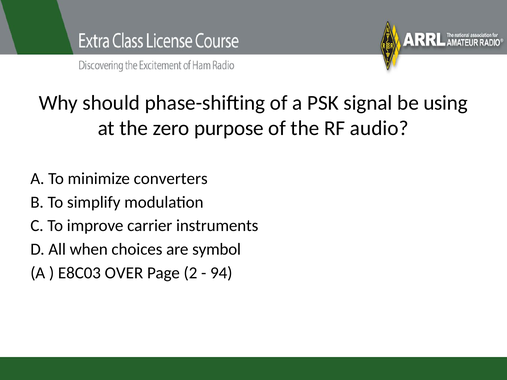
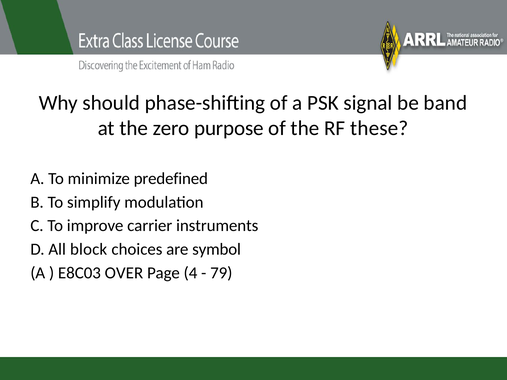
using: using -> band (445, 103)
audio: audio -> these (379, 128)
converters: converters -> predefined (171, 179)
when: when -> block (89, 250)
2: 2 -> 4 (190, 273)
94: 94 -> 79 (221, 273)
